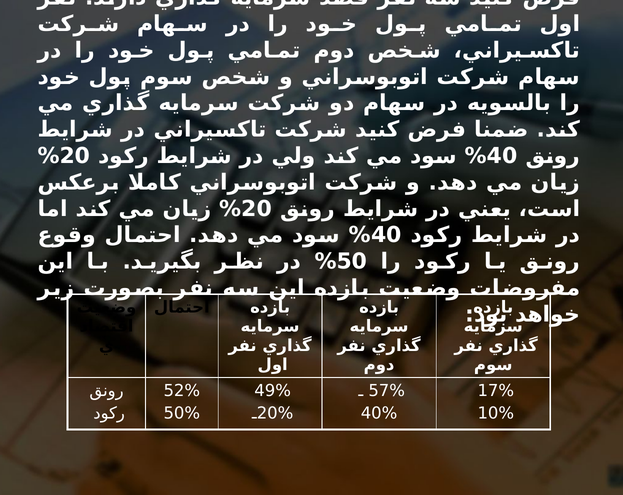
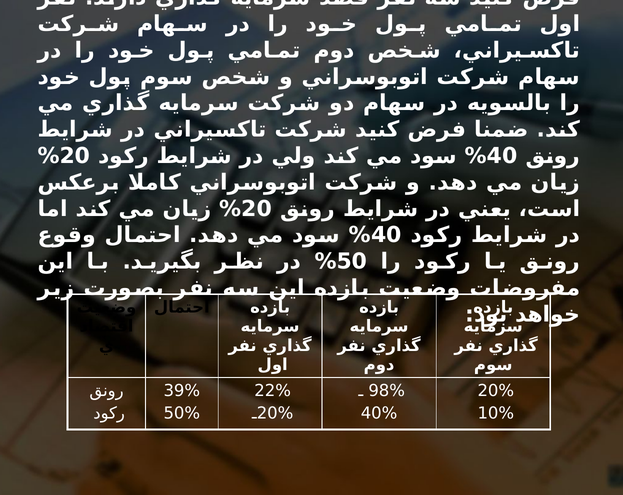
52%: 52% -> 39% (182, 390)
49%: 49% -> 22% (273, 390)
57%: 57% -> 98% (387, 390)
17%: 17% -> 20% (496, 390)
